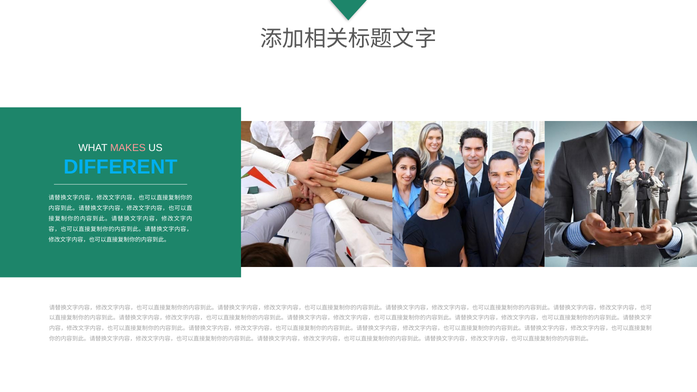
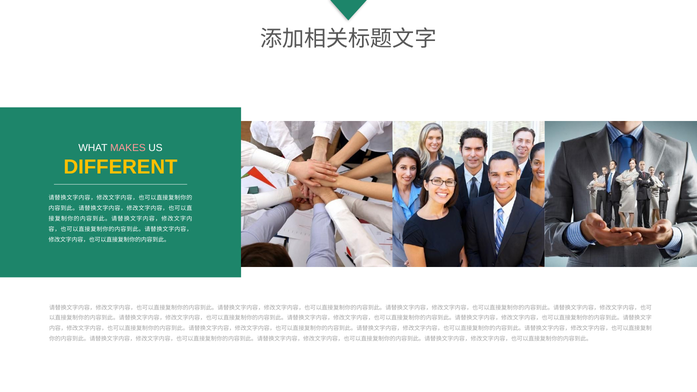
DIFFERENT colour: light blue -> yellow (120, 167)
